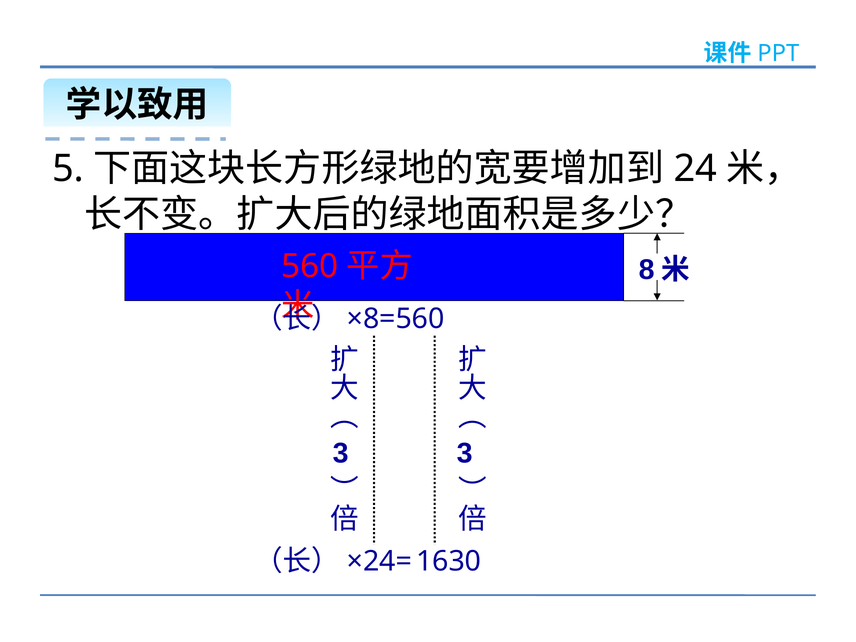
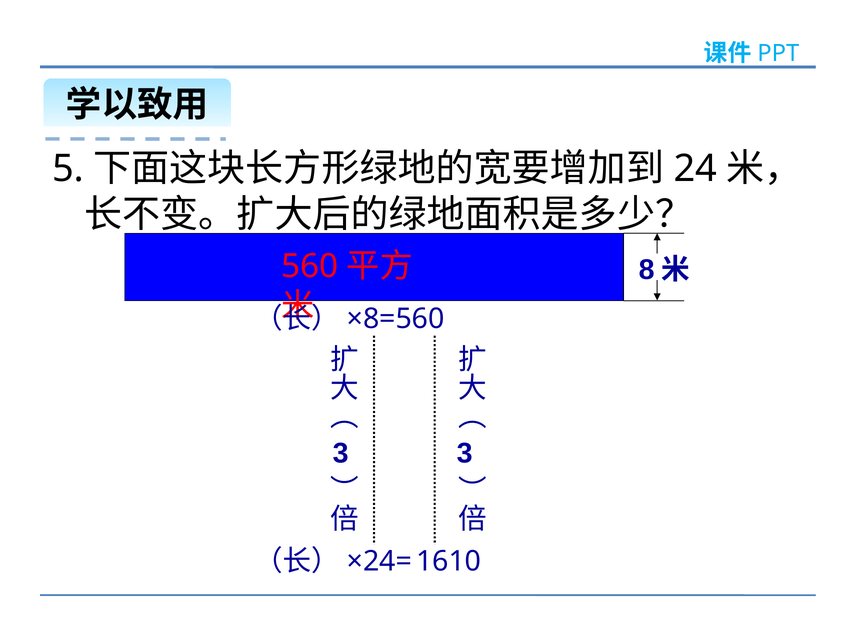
1630: 1630 -> 1610 (449, 561)
